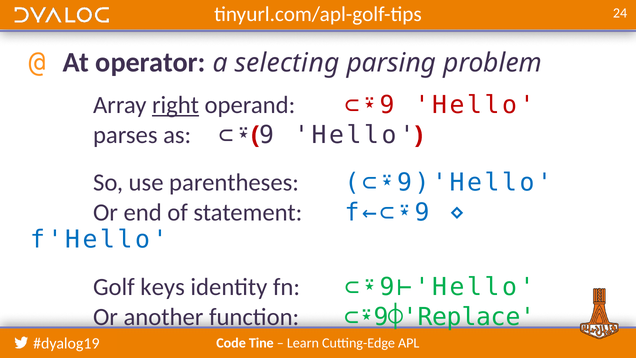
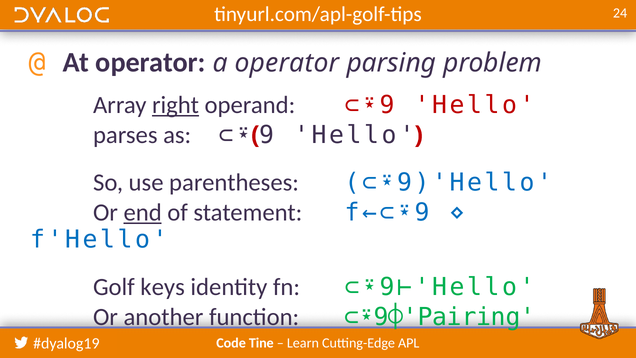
a selecting: selecting -> operator (287, 63)
end underline: none -> present (143, 213)
⊂⍣9⌽'Replace: ⊂⍣9⌽'Replace -> ⊂⍣9⌽'Pairing (440, 317)
